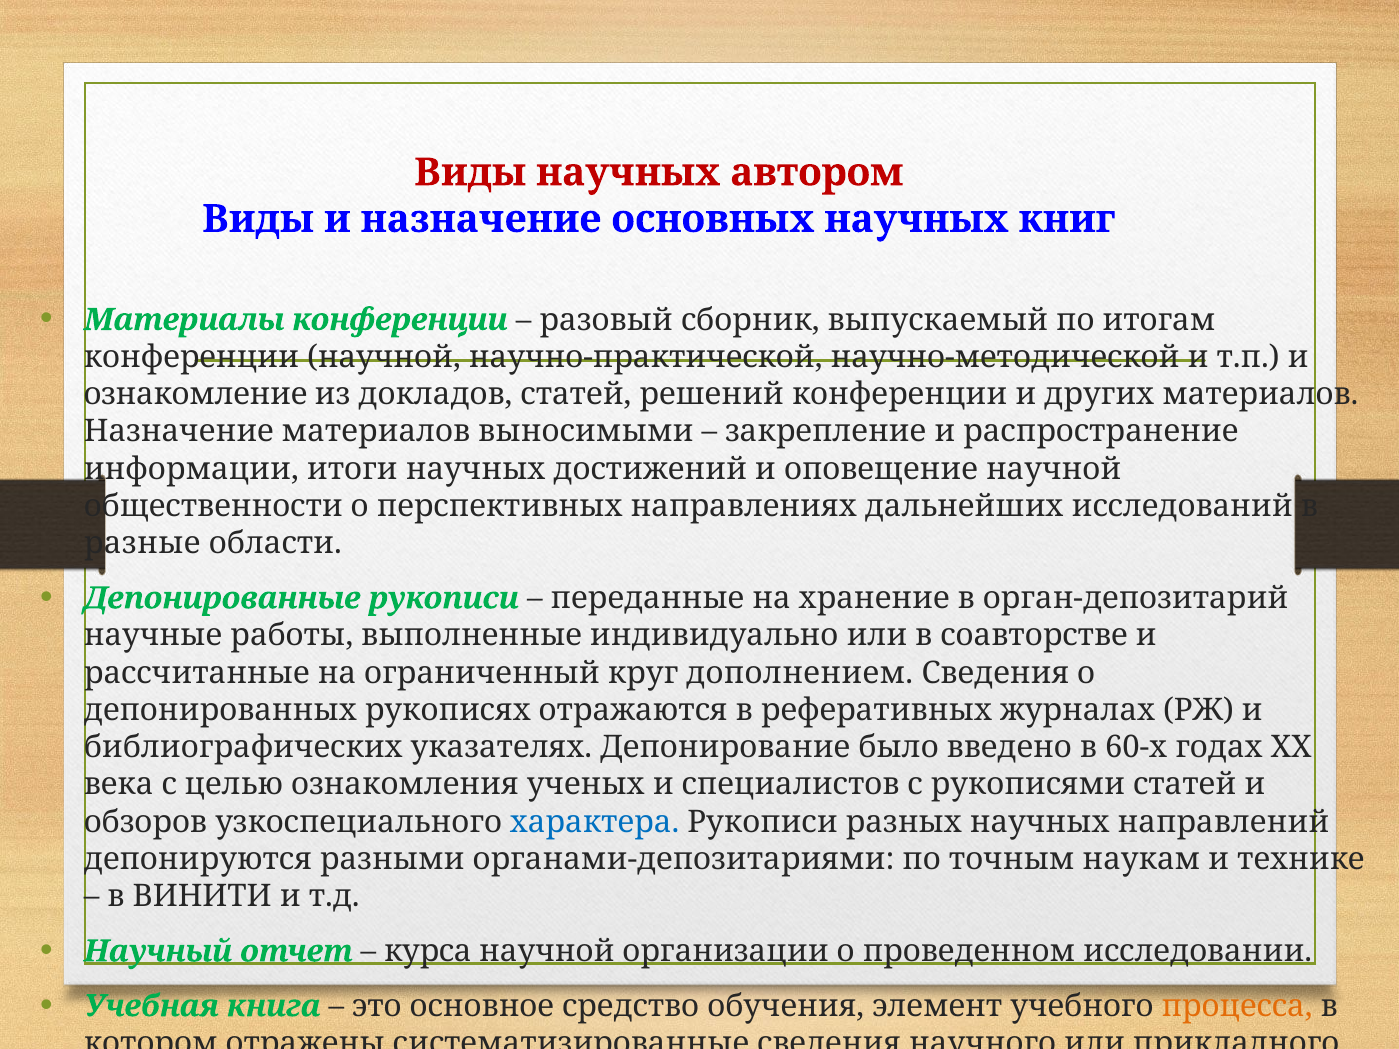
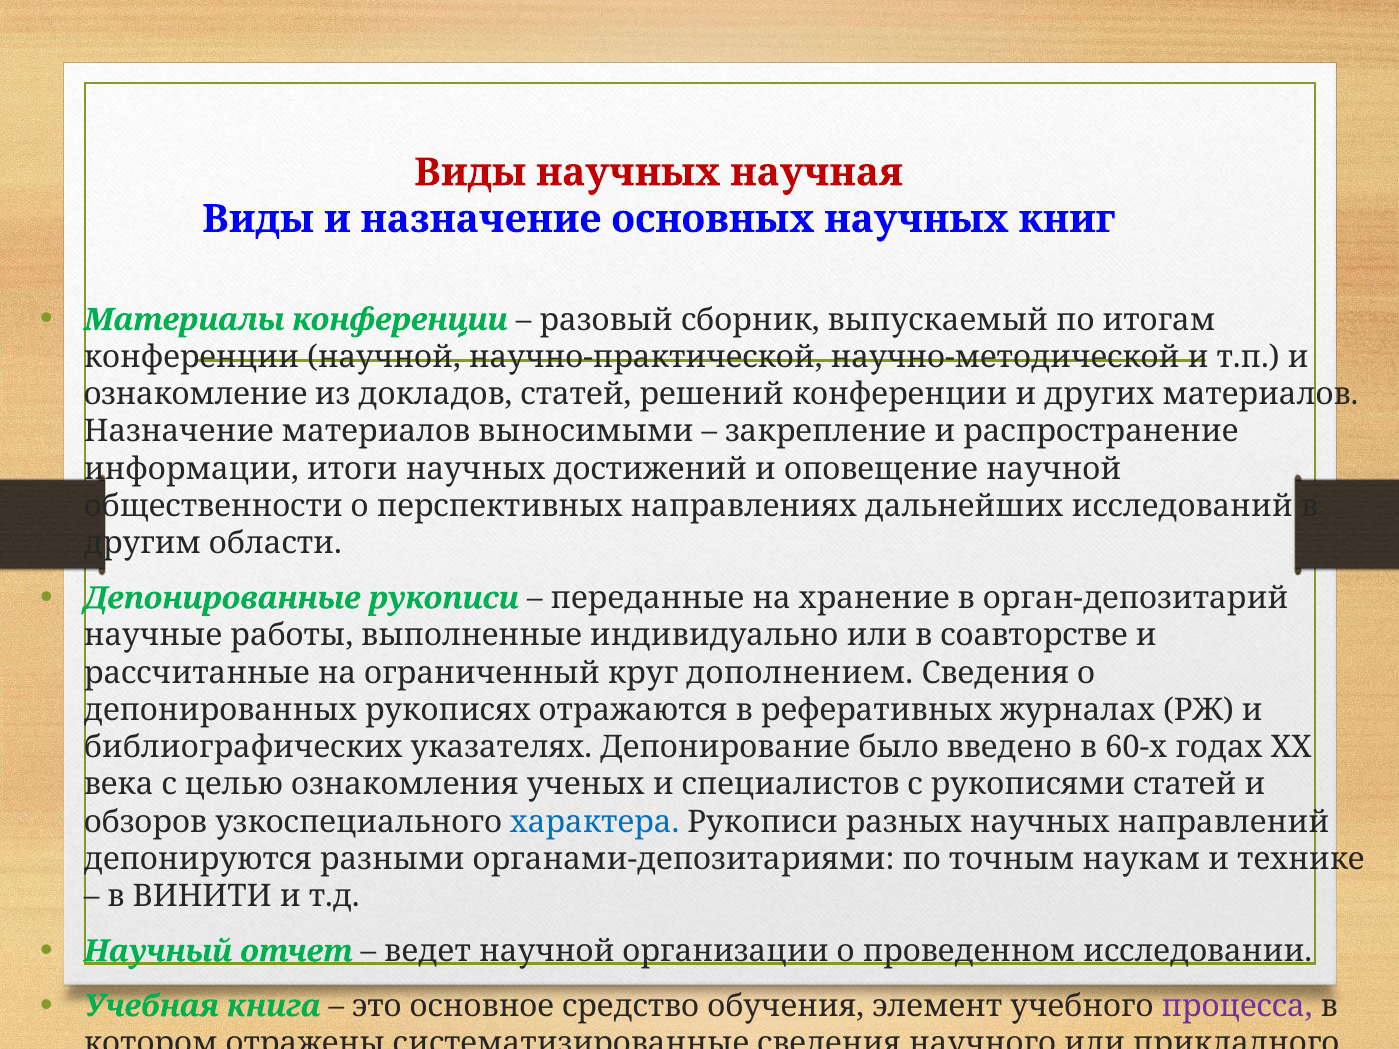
автором: автором -> научная (817, 173)
разные: разные -> другим (142, 544)
курса: курса -> ведет (428, 951)
процесса colour: orange -> purple (1237, 1006)
